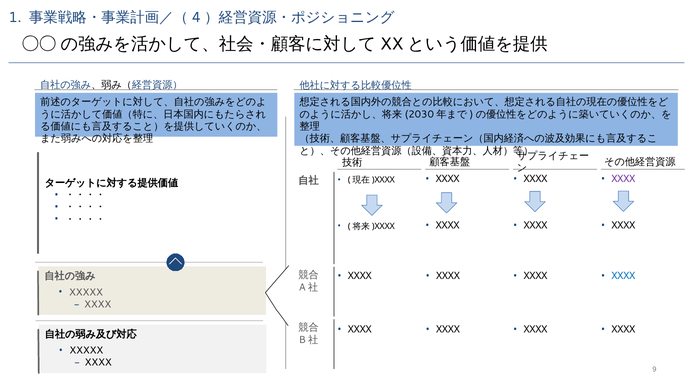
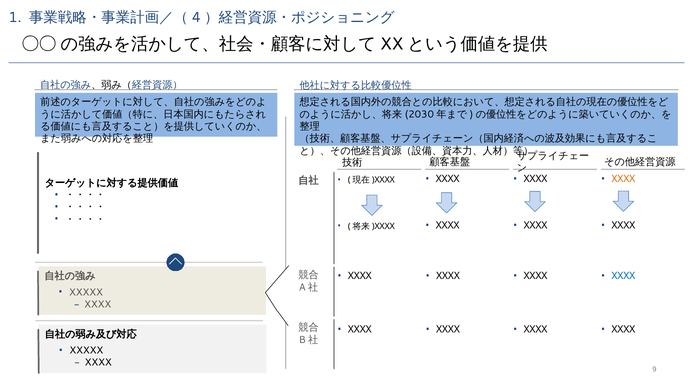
XXXX colour: purple -> orange (623, 179)
